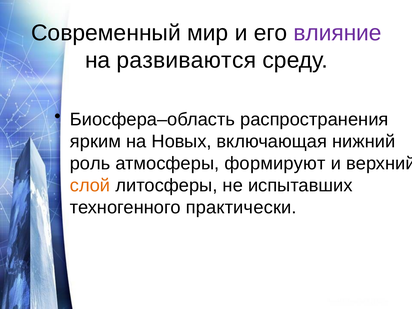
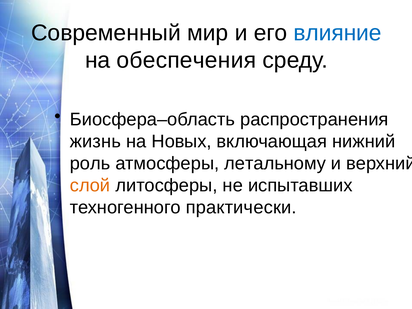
влияние colour: purple -> blue (338, 33)
развиваются: развиваются -> обеспечения (186, 60)
ярким: ярким -> жизнь (95, 141)
формируют: формируют -> летальному (275, 163)
